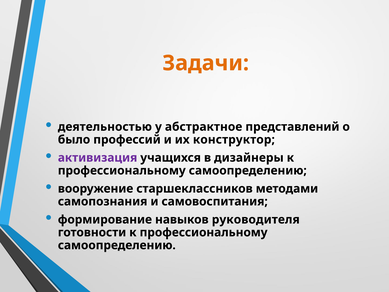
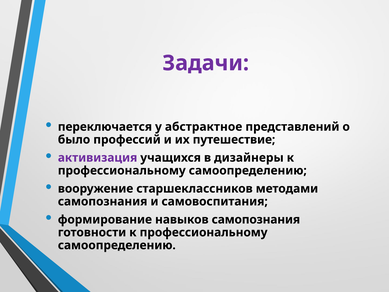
Задачи colour: orange -> purple (206, 63)
деятельностью: деятельностью -> переключается (105, 127)
конструктор: конструктор -> путешествие (234, 140)
навыков руководителя: руководителя -> самопознания (256, 219)
